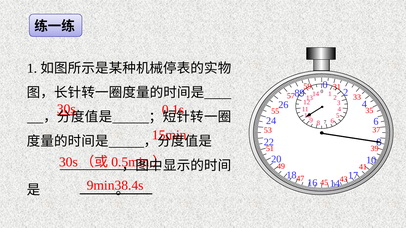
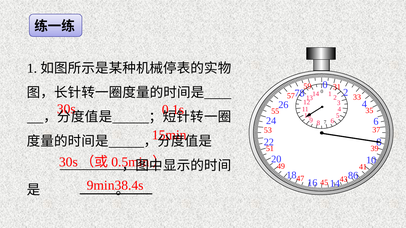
89: 89 -> 78 (300, 93)
30s underline: present -> none (66, 109)
17: 17 -> 86 (353, 175)
